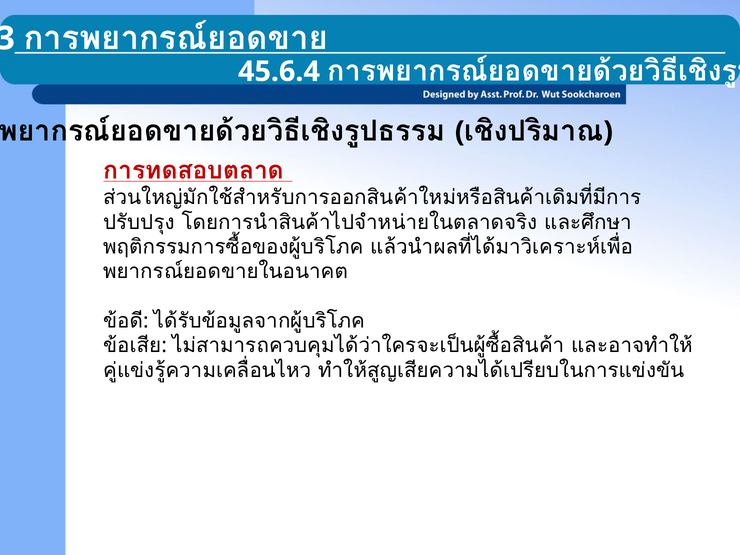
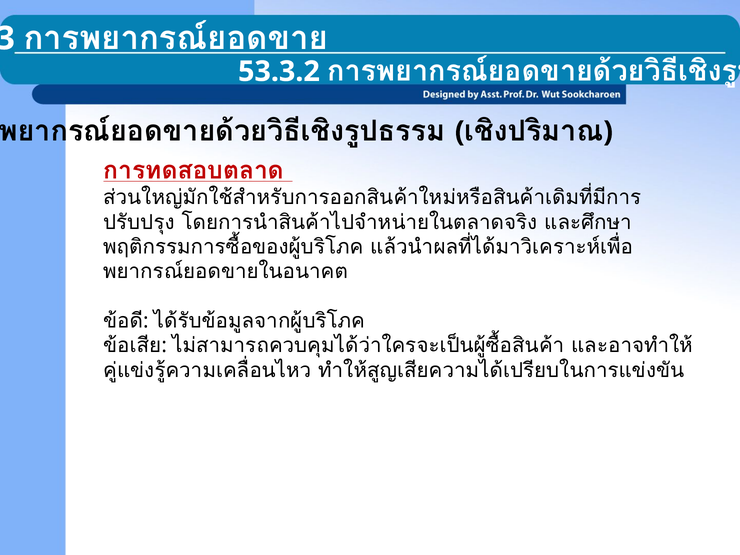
45.6.4: 45.6.4 -> 53.3.2 (279, 71)
